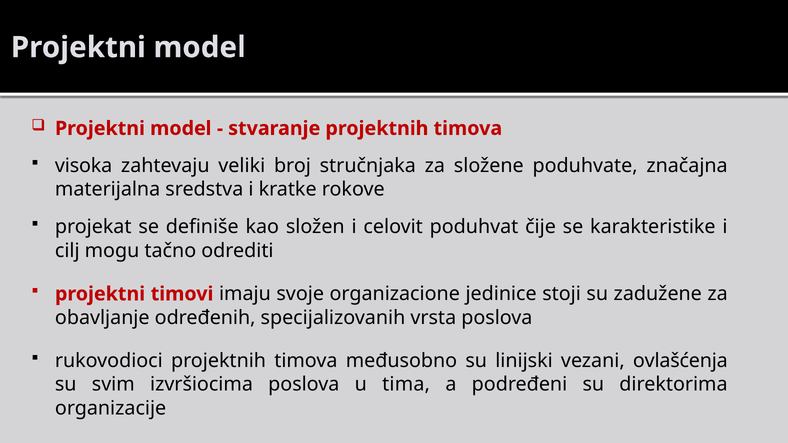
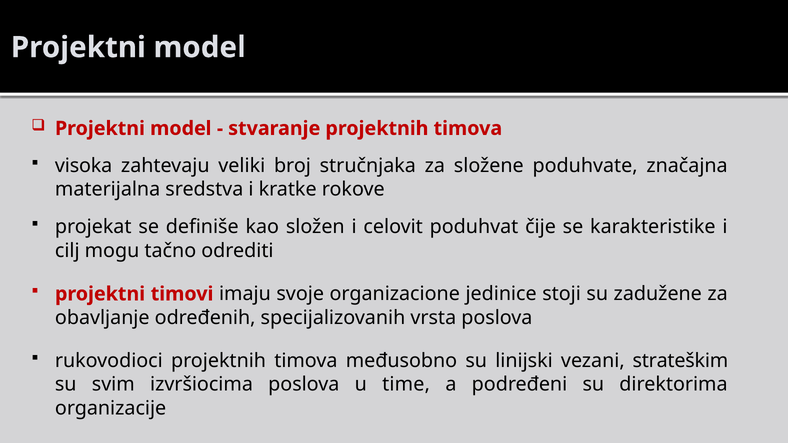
ovlašćenja: ovlašćenja -> strateškim (680, 361)
tima: tima -> time (406, 385)
